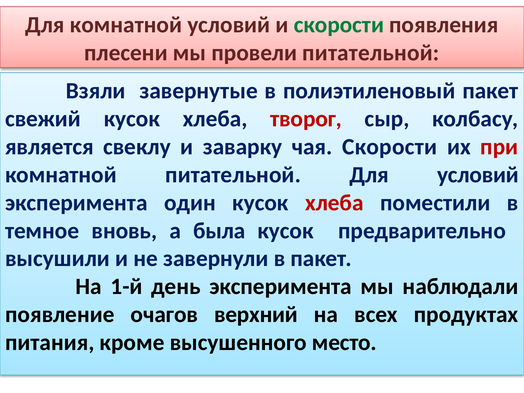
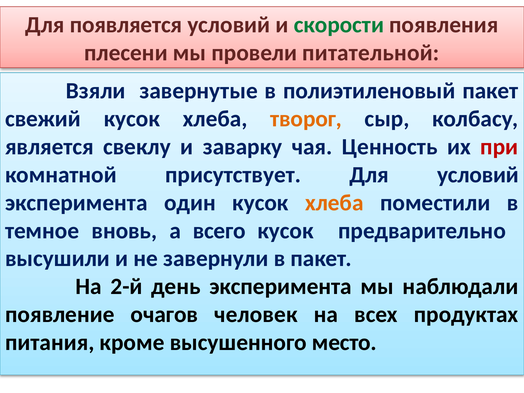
Для комнатной: комнатной -> появляется (126, 25)
творог colour: red -> orange (306, 119)
чая Скорости: Скорости -> Ценность (390, 147)
комнатной питательной: питательной -> присутствует (233, 175)
хлеба colour: red -> orange (334, 203)
была: была -> всего (219, 231)
1-й: 1-й -> 2-й (126, 287)
верхний: верхний -> человек (256, 315)
